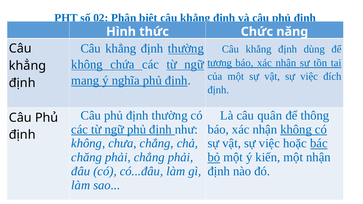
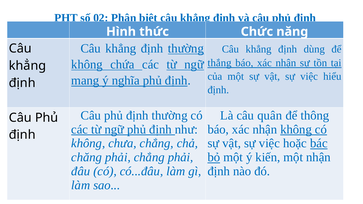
tương: tương -> thắng (220, 63)
đích: đích -> hiểu (332, 77)
